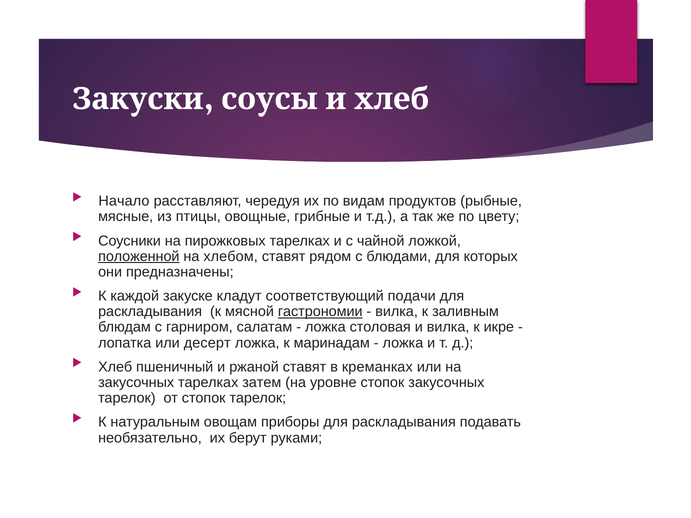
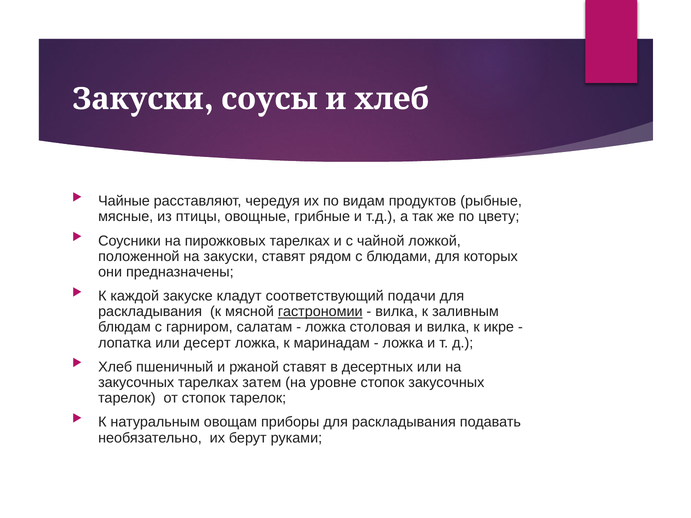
Начало: Начало -> Чайные (124, 201)
положенной underline: present -> none (139, 256)
на хлебом: хлебом -> закуски (231, 256)
креманках: креманках -> десертных (377, 367)
